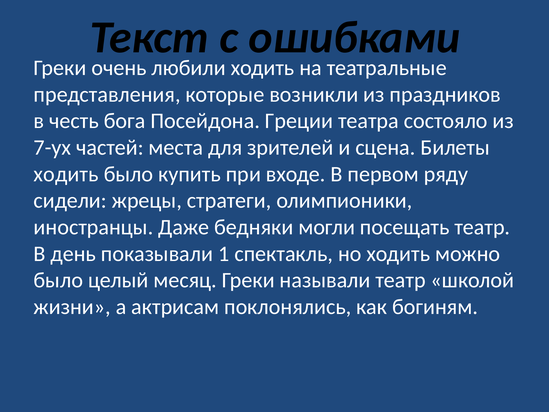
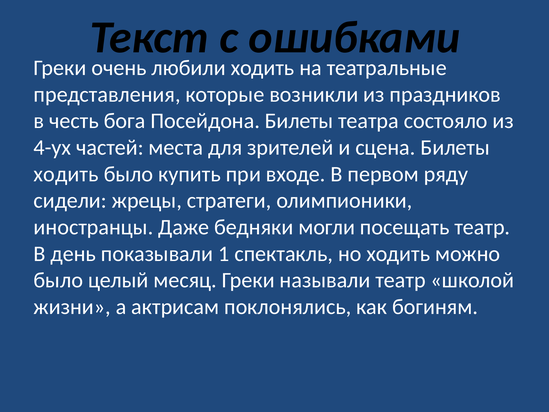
Посейдона Греции: Греции -> Билеты (299, 121)
7-ух: 7-ух -> 4-ух (52, 147)
